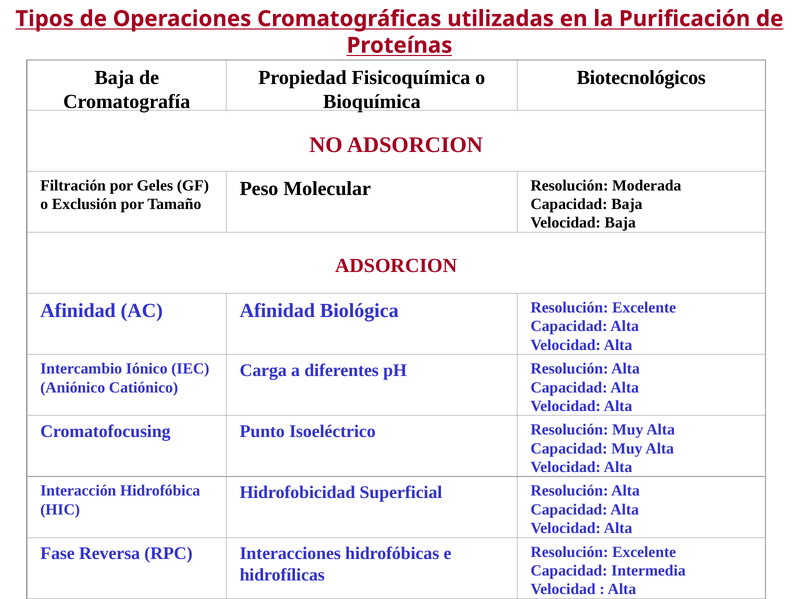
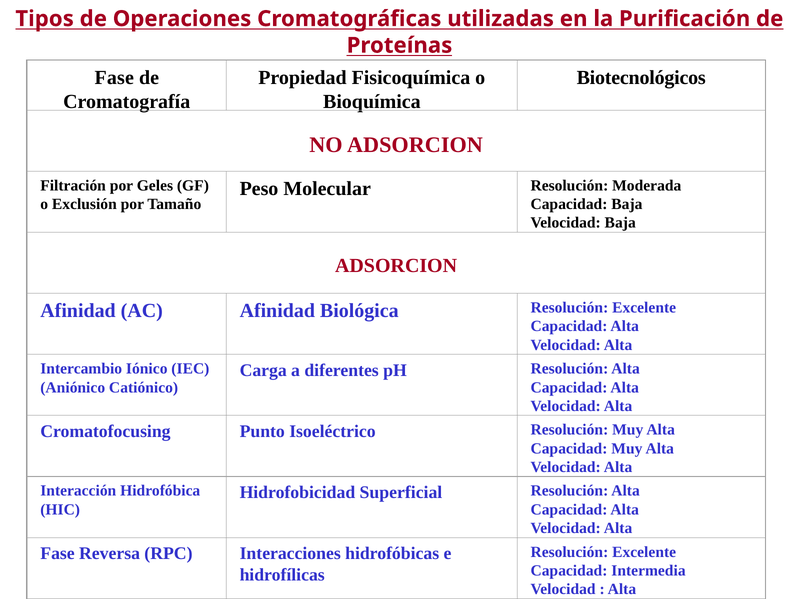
Baja: Baja -> Fase (114, 78)
